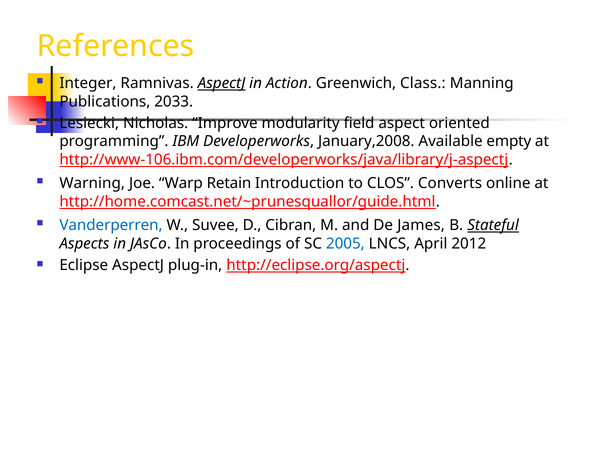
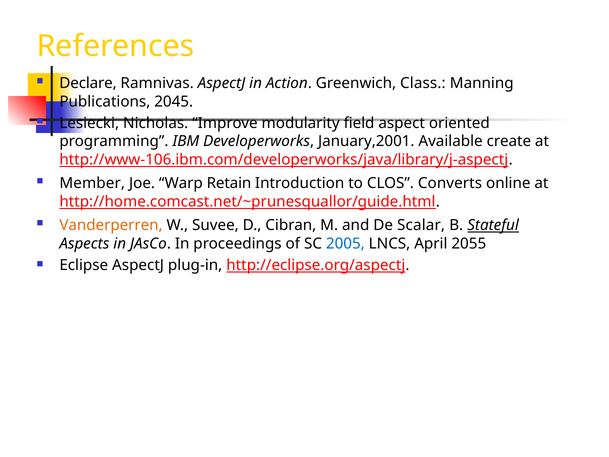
Integer: Integer -> Declare (88, 83)
AspectJ underline: present -> none (222, 83)
2033: 2033 -> 2045 (174, 102)
January,2008: January,2008 -> January,2001 (366, 141)
empty: empty -> create (509, 141)
Warning: Warning -> Member (92, 183)
Vanderperren colour: blue -> orange (111, 225)
James: James -> Scalar (421, 225)
2012: 2012 -> 2055 (469, 244)
